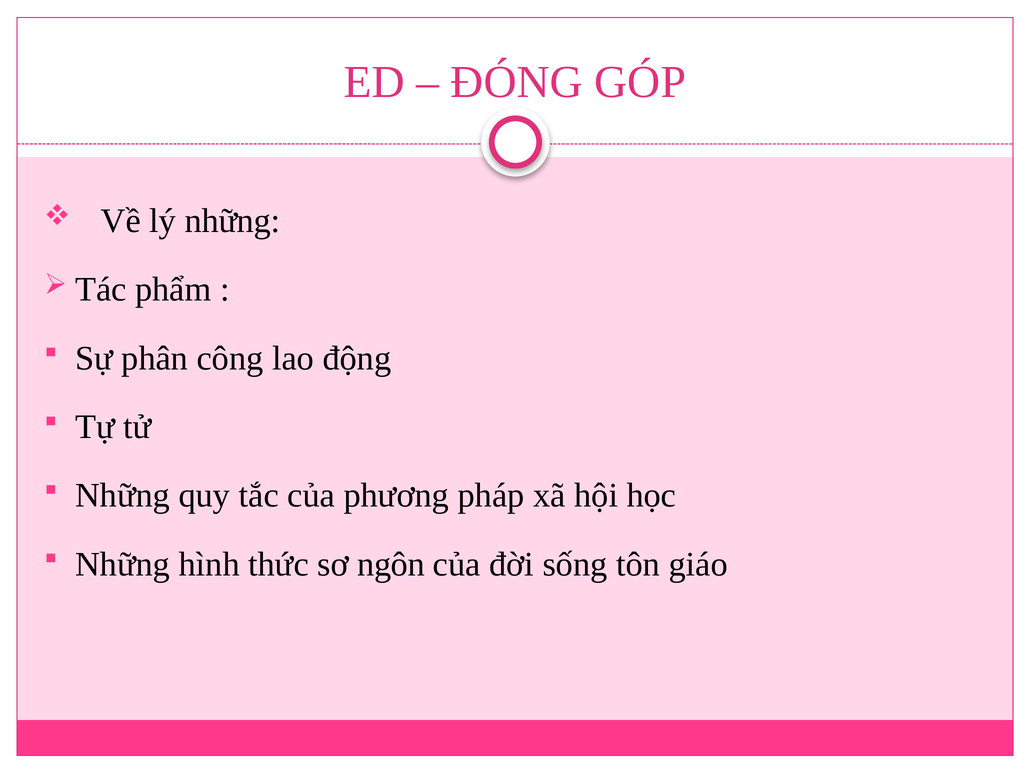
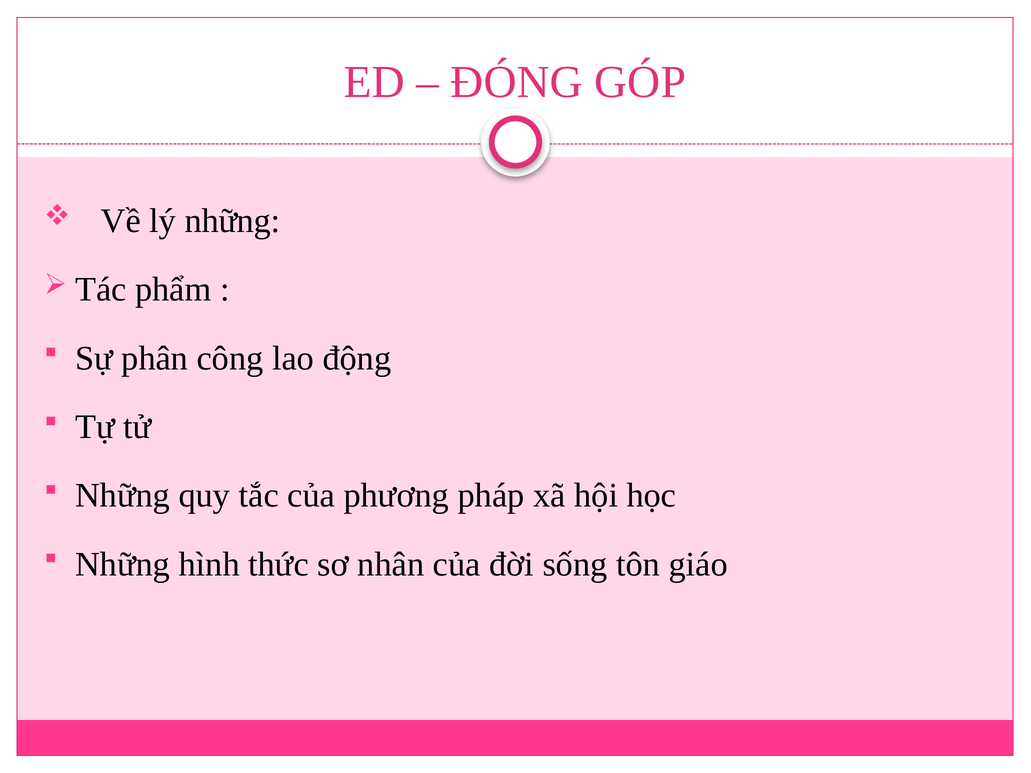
ngôn: ngôn -> nhân (391, 565)
